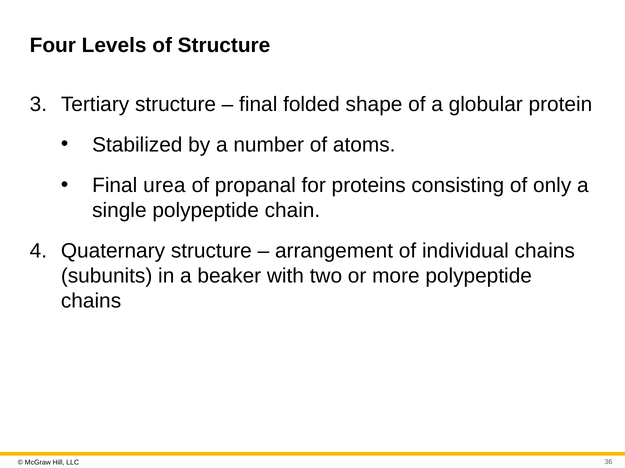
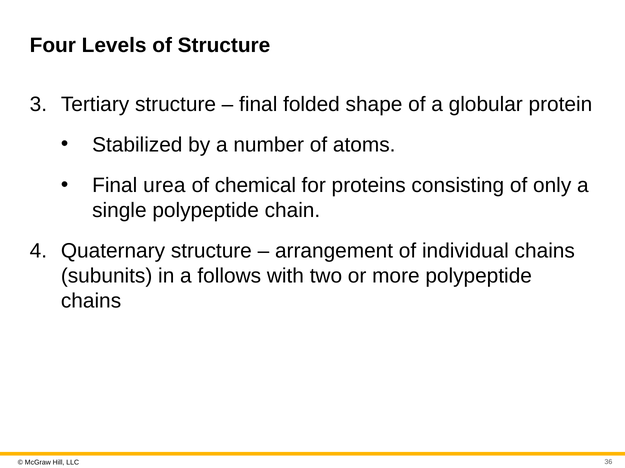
propanal: propanal -> chemical (255, 186)
beaker: beaker -> follows (229, 276)
